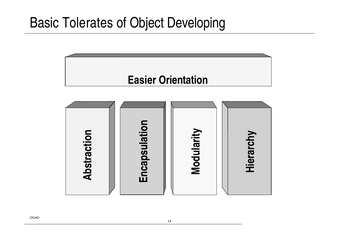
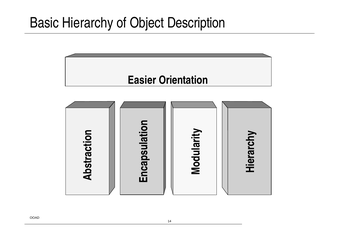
Tolerates: Tolerates -> Hierarchy (88, 23)
Developing: Developing -> Description (196, 23)
